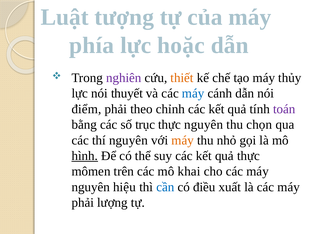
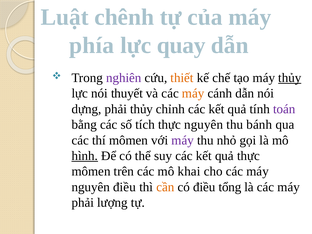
tượng: tượng -> chênh (124, 17)
hoặc: hoặc -> quay (181, 45)
thủy underline: none -> present (290, 78)
máy colour: blue -> orange (193, 93)
điểm: điểm -> dựng (87, 109)
phải theo: theo -> thủy (142, 109)
trục: trục -> tích (145, 125)
chọn: chọn -> bánh (259, 125)
thí nguyên: nguyên -> mômen (128, 140)
máy colour: orange -> purple (183, 140)
nguyên hiệu: hiệu -> điều (124, 187)
cần colour: blue -> orange (165, 187)
xuất: xuất -> tổng (230, 187)
